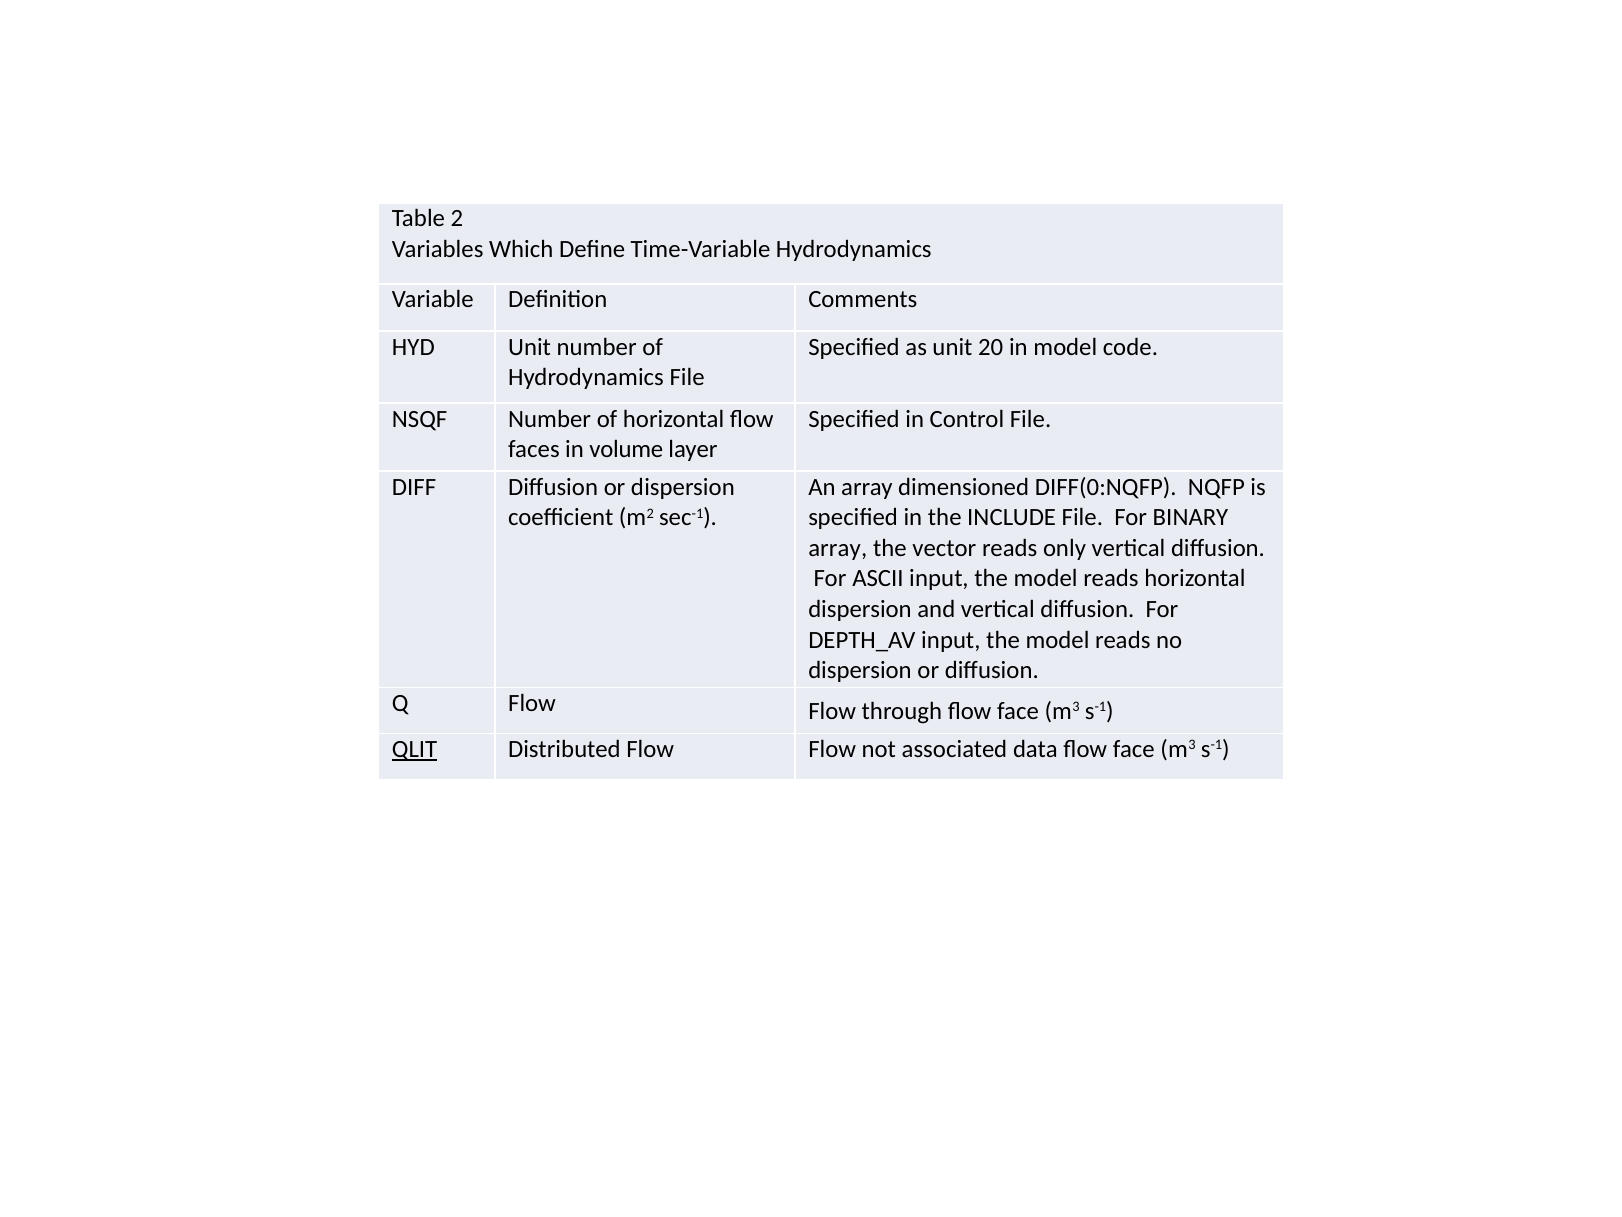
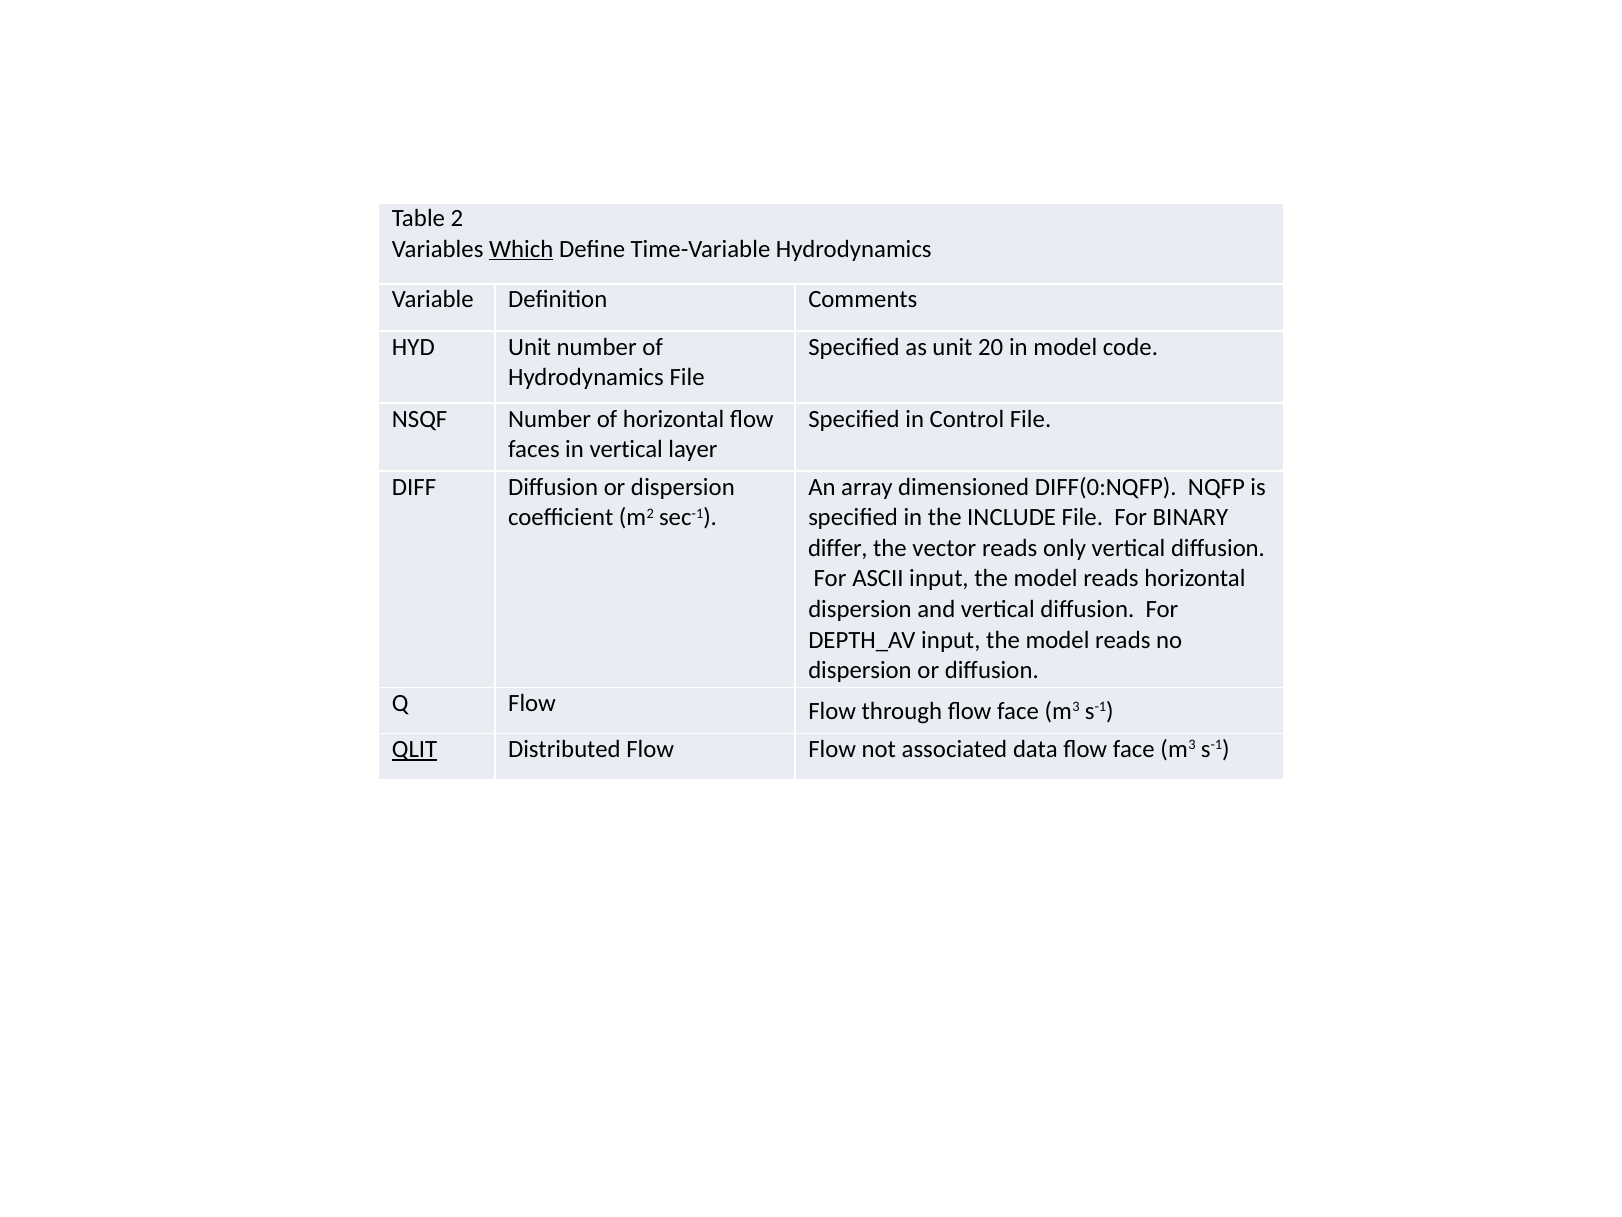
Which underline: none -> present (521, 249)
in volume: volume -> vertical (626, 449)
array: array -> differ (838, 548)
